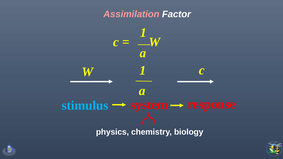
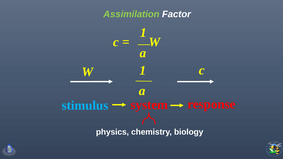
Assimilation colour: pink -> light green (131, 14)
